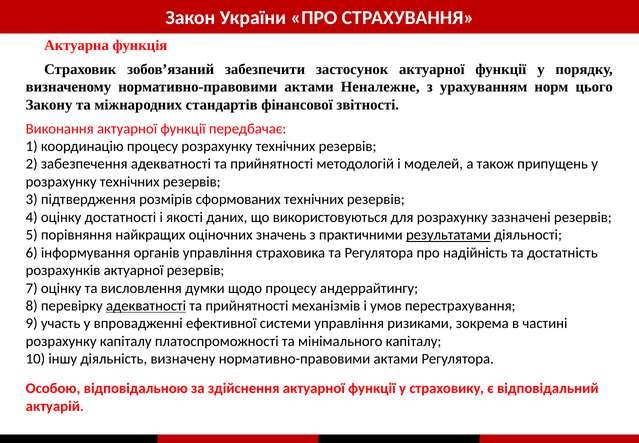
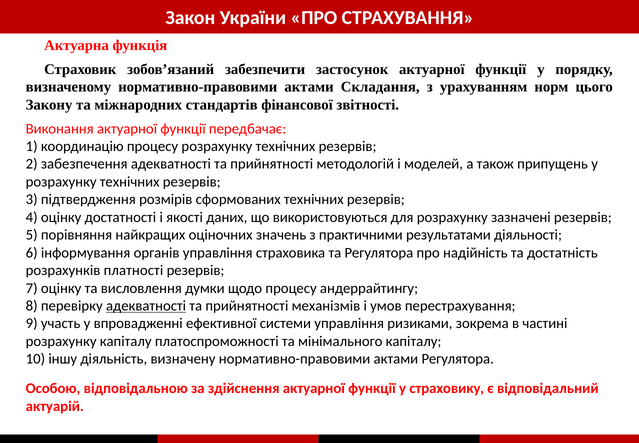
Неналежне: Неналежне -> Складання (380, 87)
результатами underline: present -> none (448, 235)
розрахунків актуарної: актуарної -> платності (133, 270)
